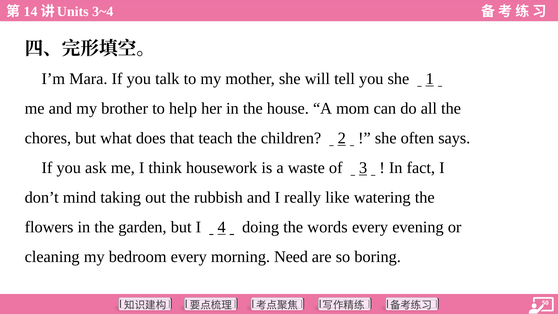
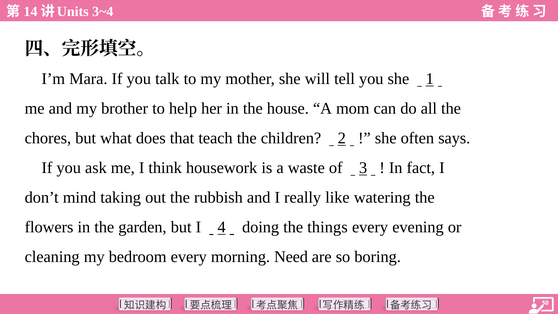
words: words -> things (327, 227)
